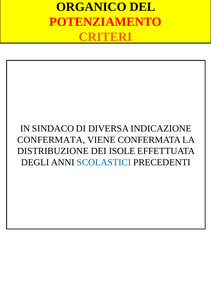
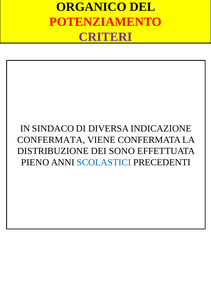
CRITERI colour: orange -> purple (105, 37)
ISOLE: ISOLE -> SONO (122, 151)
DEGLI: DEGLI -> PIENO (35, 162)
